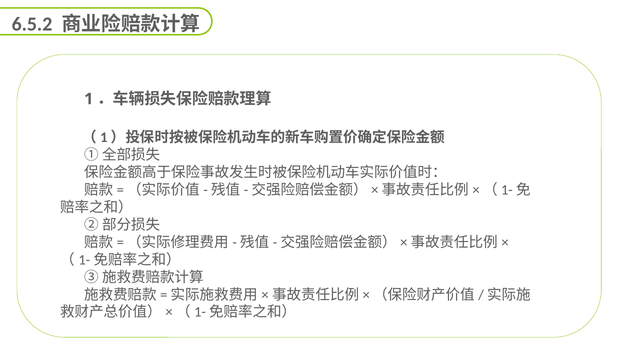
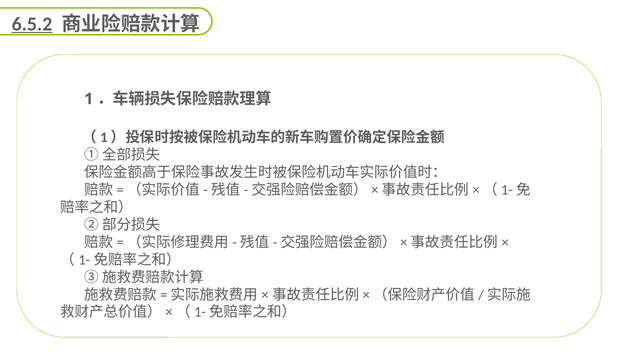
6.5.2 underline: none -> present (32, 24)
